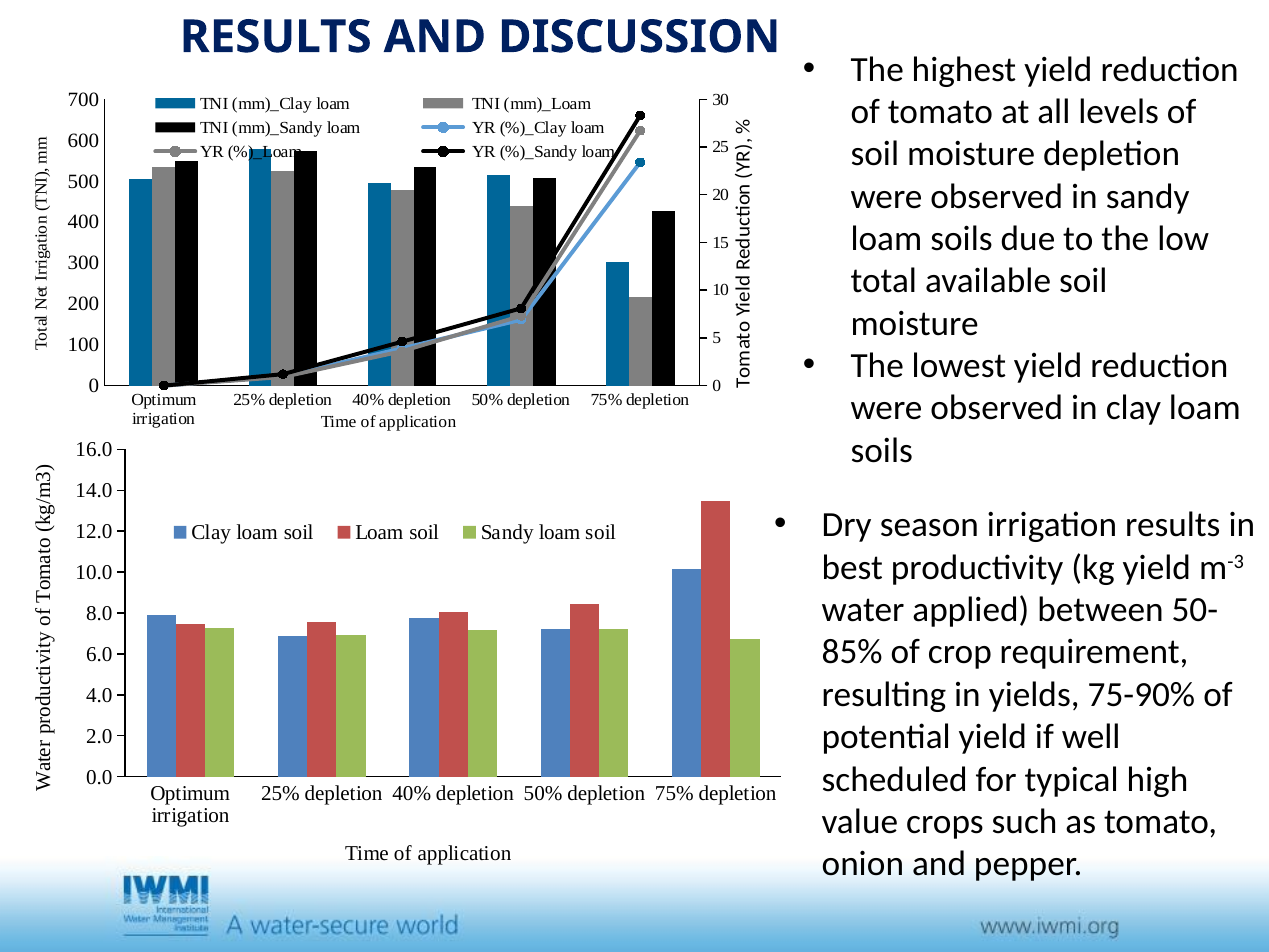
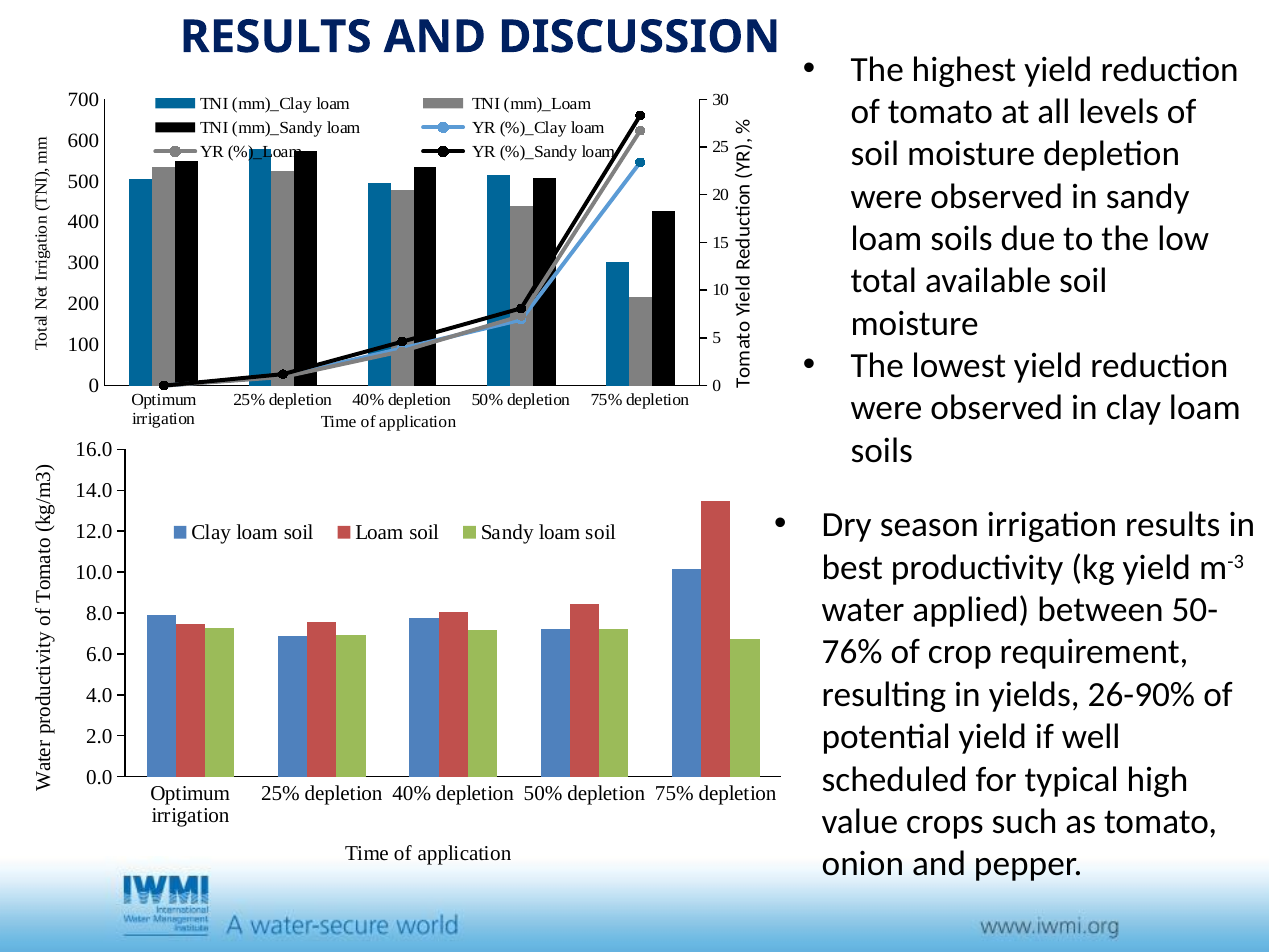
85%: 85% -> 76% (852, 652)
75-90%: 75-90% -> 26-90% (1141, 694)
